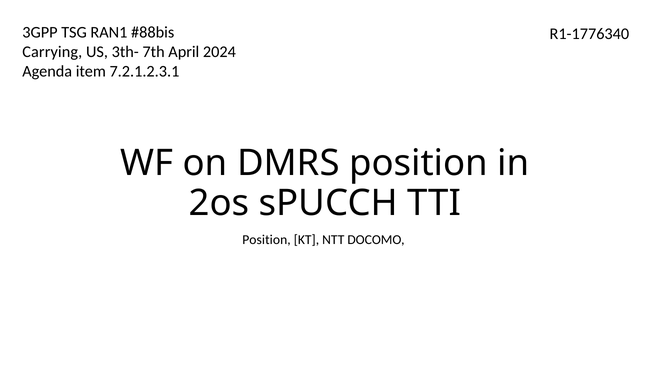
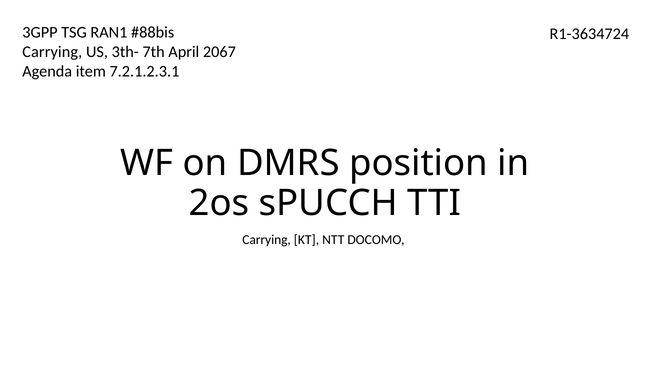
R1-1776340: R1-1776340 -> R1-3634724 (589, 34)
2024: 2024 -> 2067 (219, 52)
Position: Position -> Carrying (267, 240)
